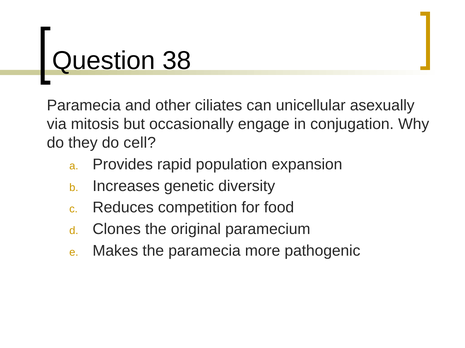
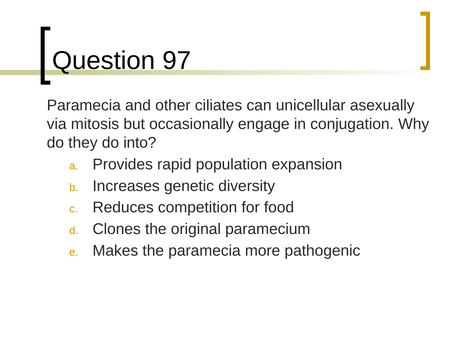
38: 38 -> 97 (177, 61)
cell: cell -> into (140, 143)
